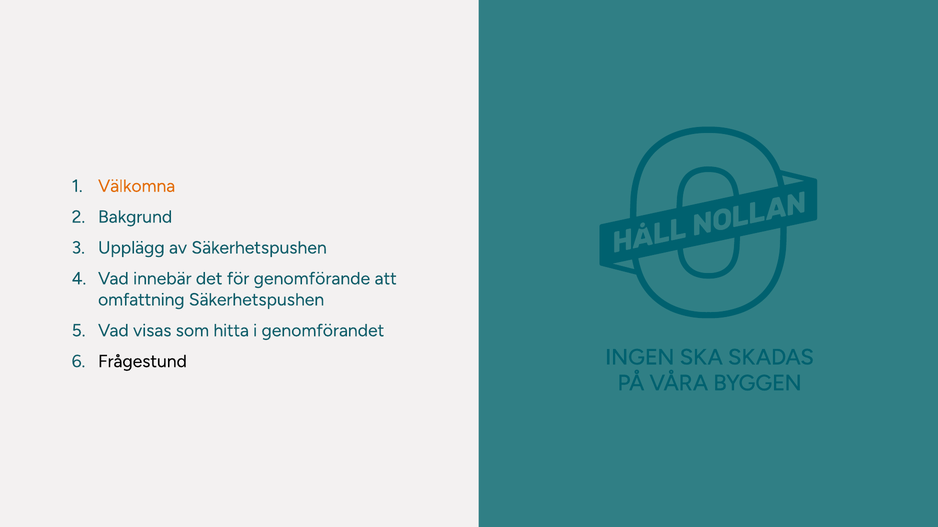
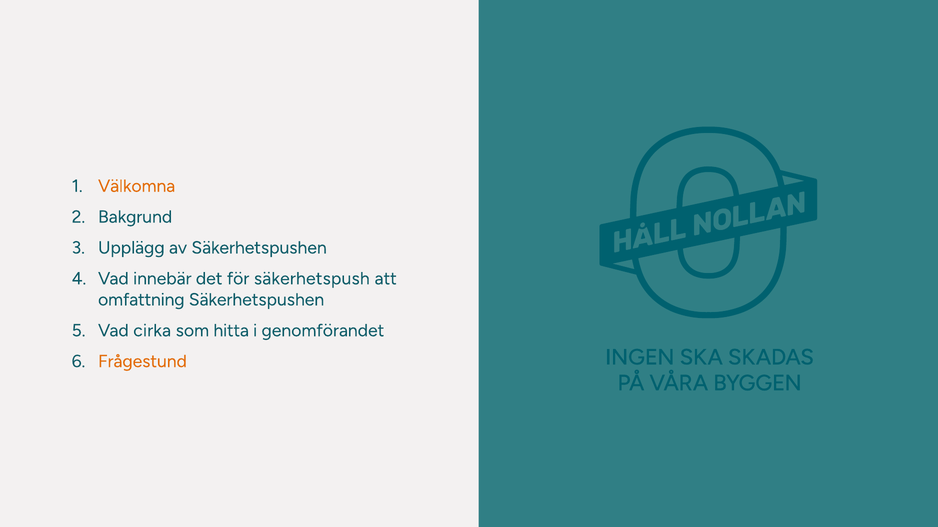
genomförande: genomförande -> säkerhetspush (312, 279)
visas: visas -> cirka (152, 331)
Frågestund colour: black -> orange (142, 362)
